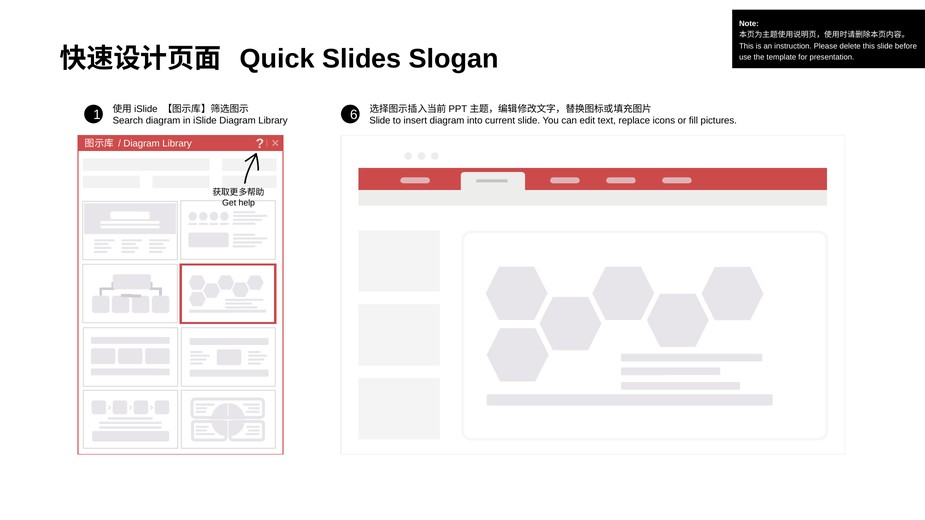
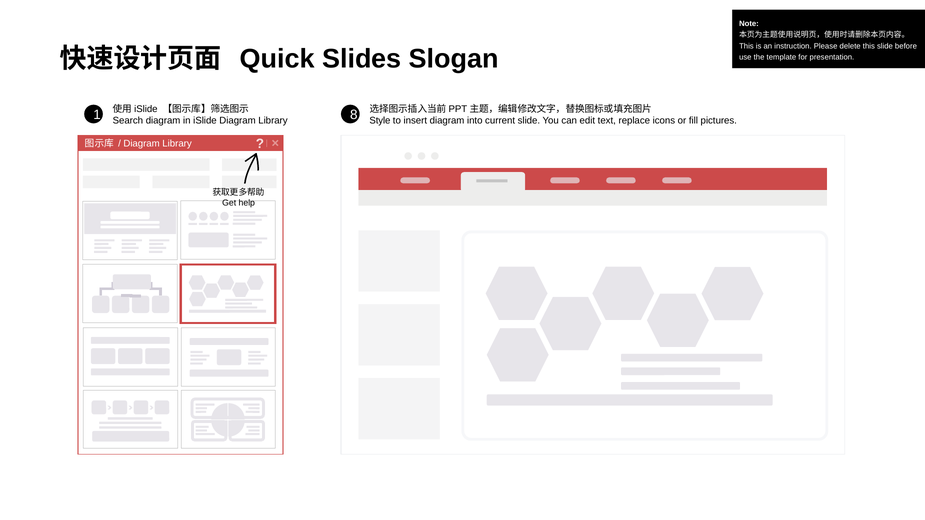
6: 6 -> 8 (354, 115)
Slide: Slide -> Style (380, 121)
